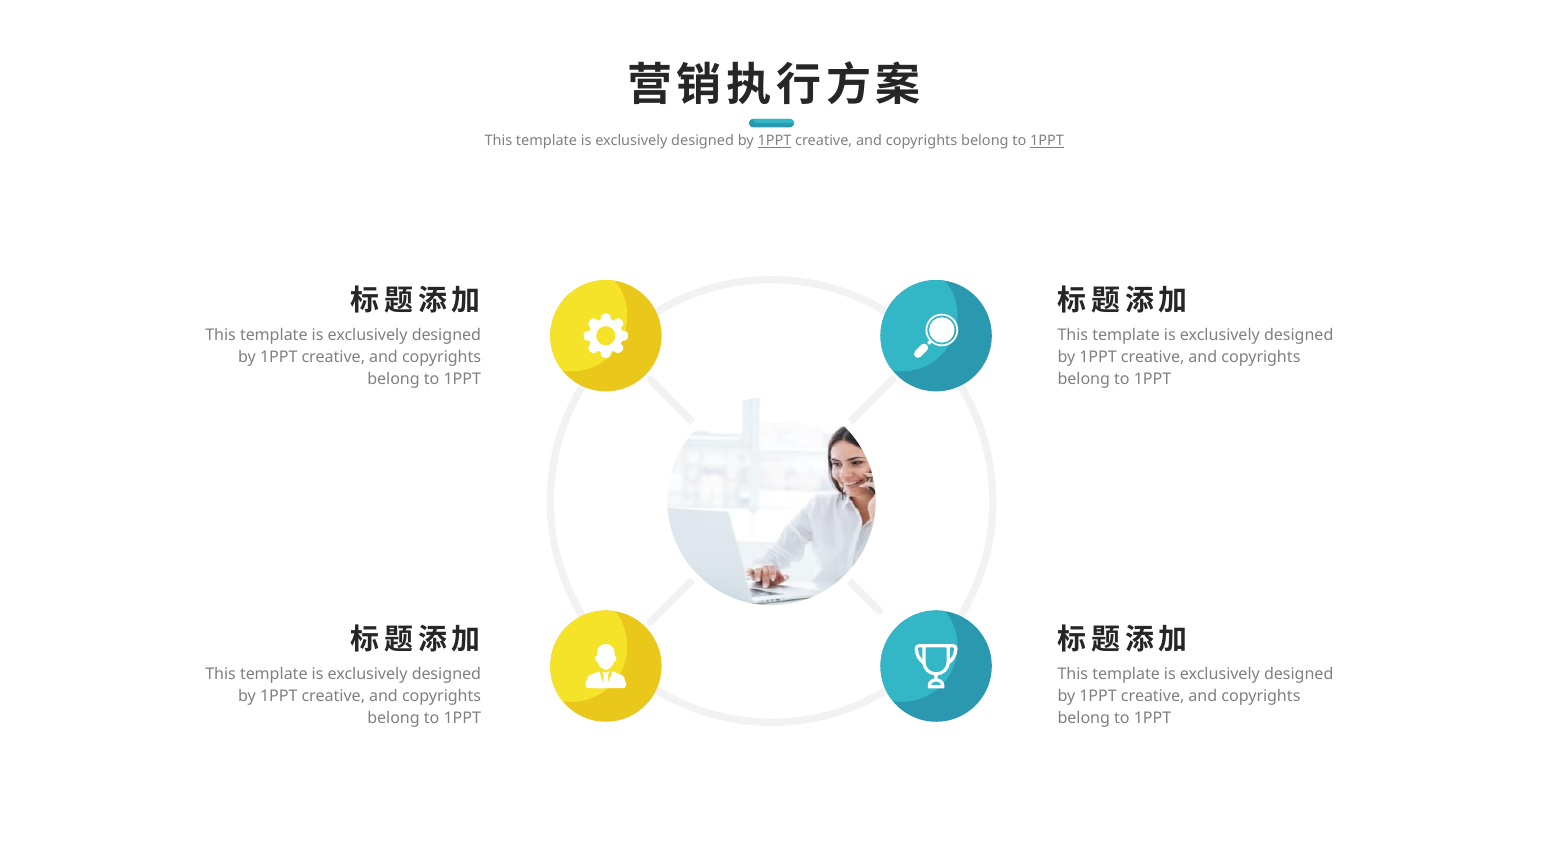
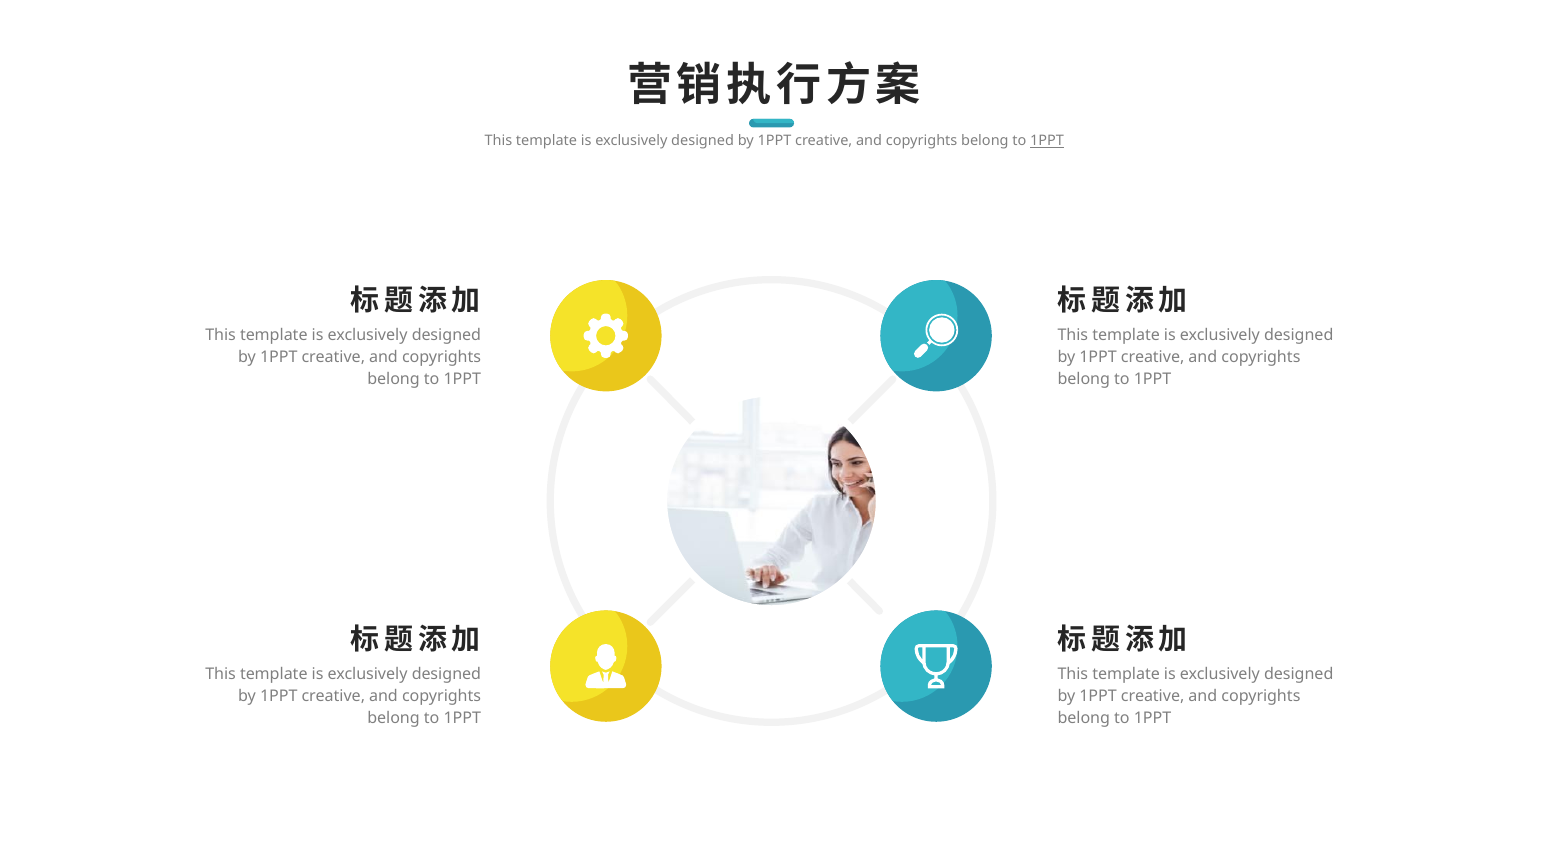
1PPT underline: present -> none (774, 141)
